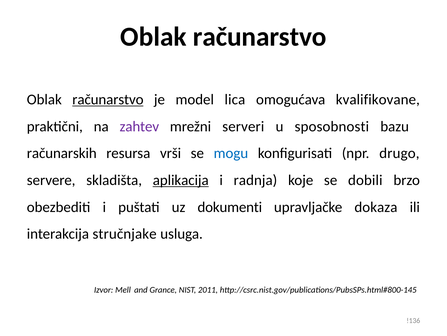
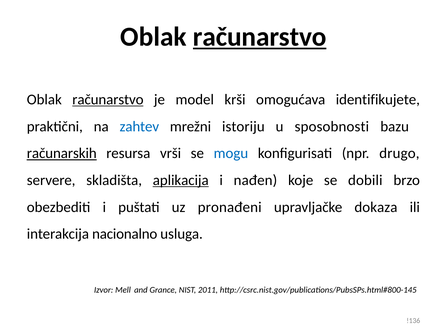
računarstvo underline: none -> present (260, 37)
lica: lica -> krši (235, 99)
kvalifikovane: kvalifikovane -> identifikujete (378, 99)
zahtev colour: purple -> blue (139, 126)
serveri: serveri -> istoriju (243, 126)
računarskih underline: none -> present (62, 153)
radnja: radnja -> nađen (255, 180)
dokumenti: dokumenti -> pronađeni (230, 207)
stručnjake: stručnjake -> nacionalno (125, 233)
